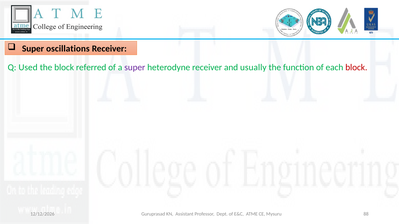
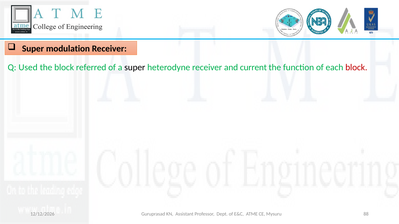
oscillations: oscillations -> modulation (68, 49)
super colour: purple -> black (135, 68)
usually: usually -> current (253, 68)
